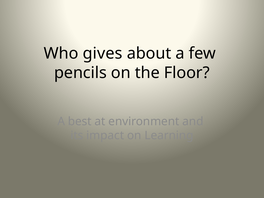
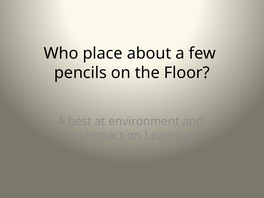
gives: gives -> place (103, 53)
